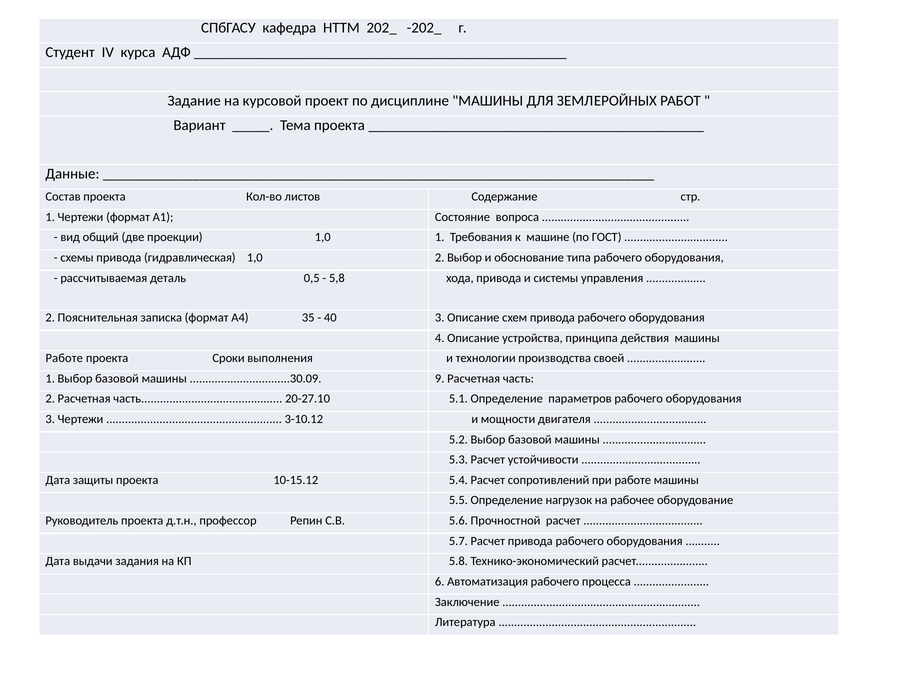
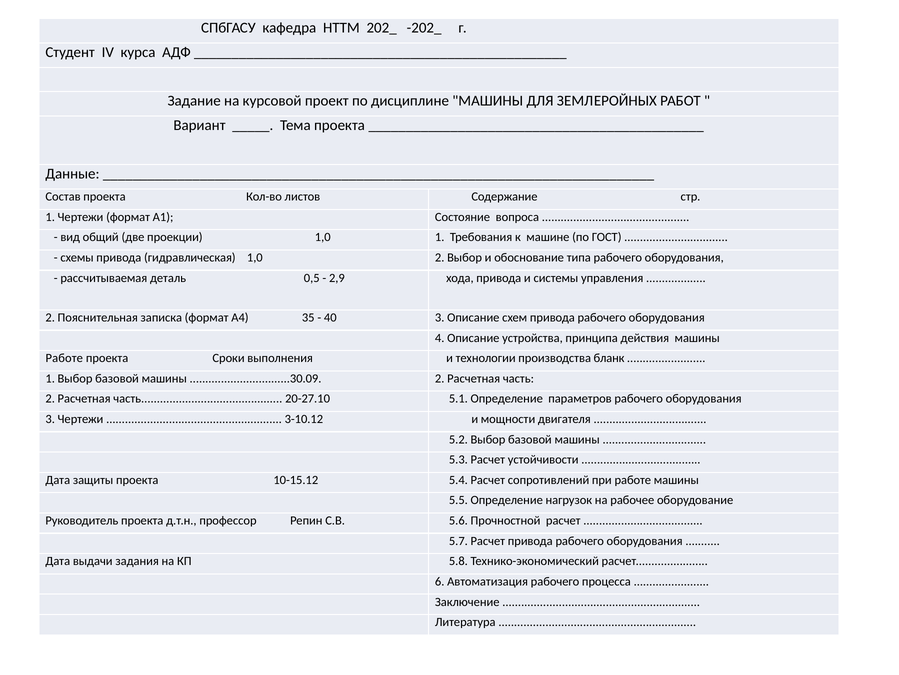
5,8: 5,8 -> 2,9 (337, 278)
своей: своей -> бланк (609, 358)
................................30.09 9: 9 -> 2 (440, 378)
